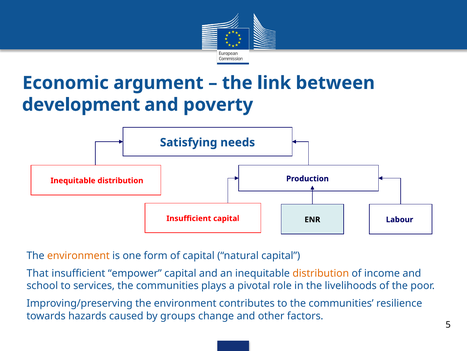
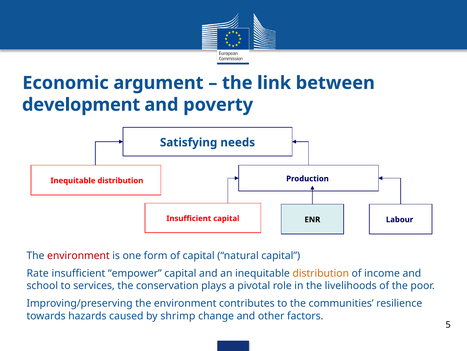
environment colour: orange -> red (78, 255)
That: That -> Rate (38, 273)
services the communities: communities -> conservation (167, 285)
groups: groups -> shrimp (178, 315)
